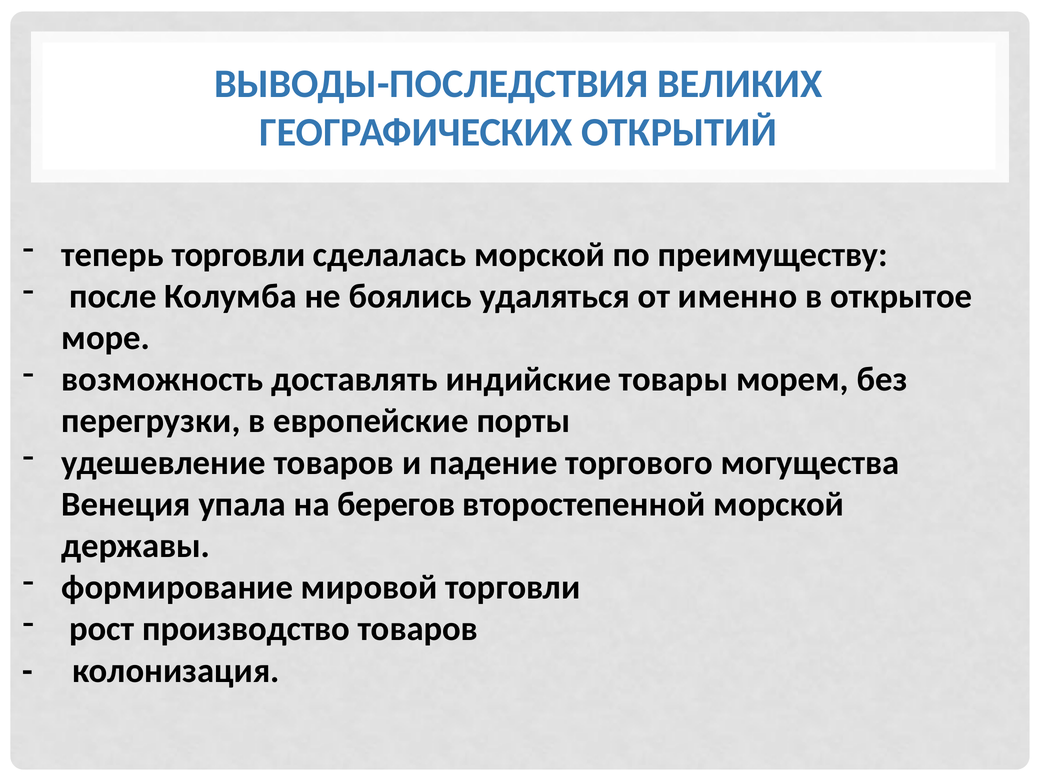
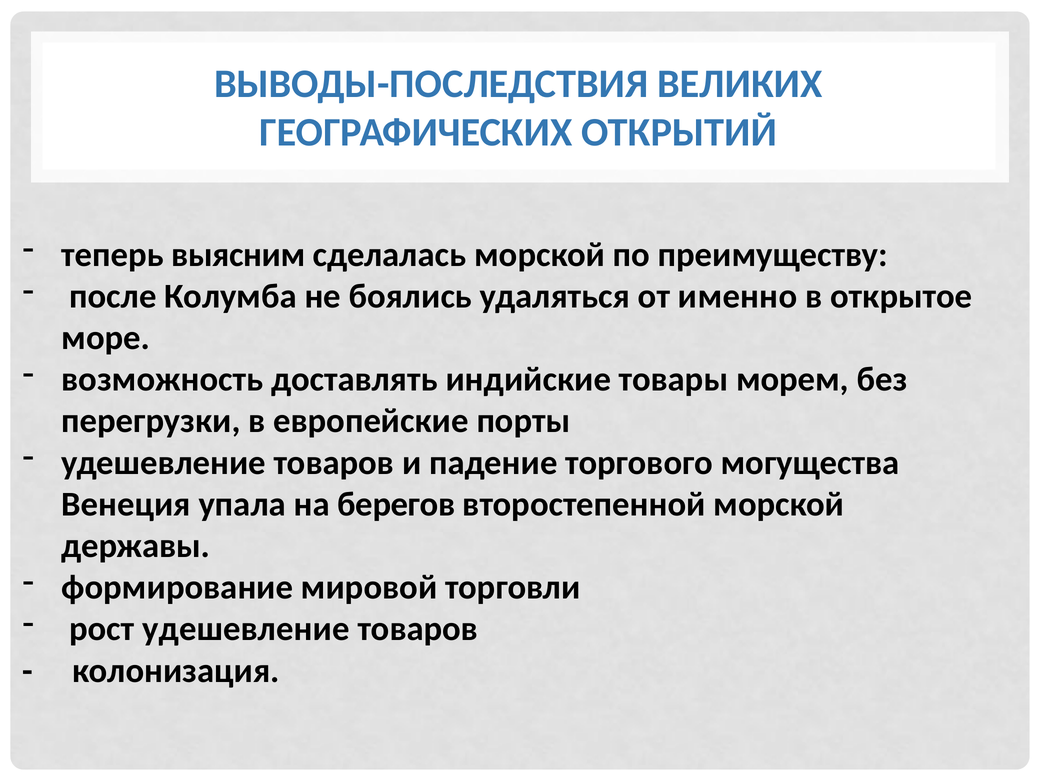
теперь торговли: торговли -> выясним (238, 255)
рост производство: производство -> удешевление (246, 629)
